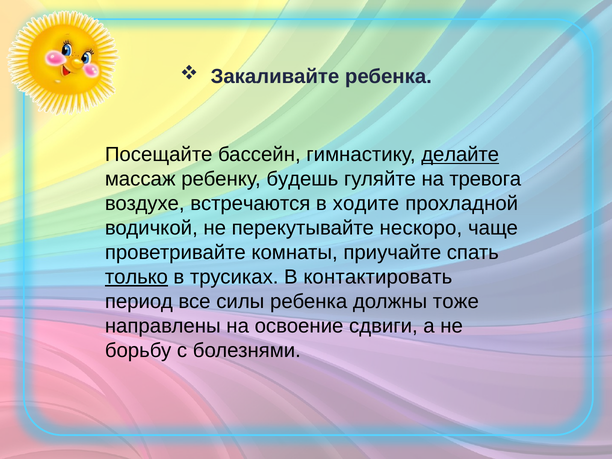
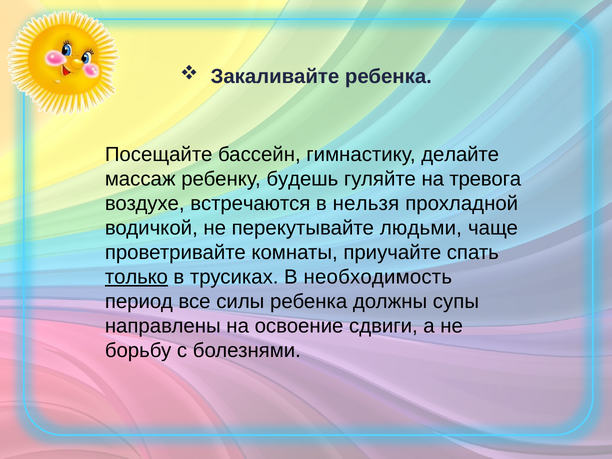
делайте underline: present -> none (460, 155)
ходите: ходите -> нельзя (366, 204)
нескоро: нескоро -> людьми (421, 228)
контактировать: контактировать -> необходимость (378, 277)
тоже: тоже -> супы (456, 302)
